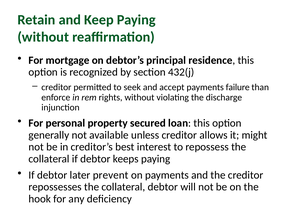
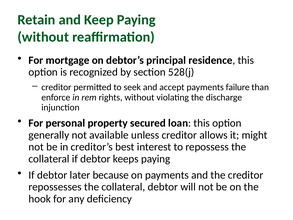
432(j: 432(j -> 528(j (181, 72)
prevent: prevent -> because (111, 175)
